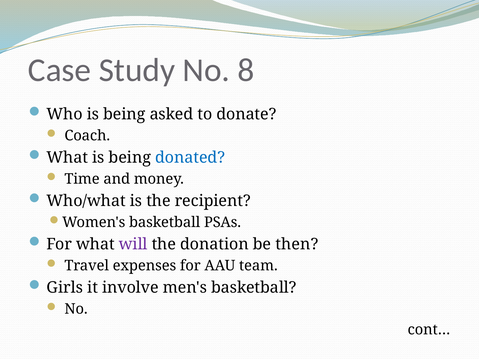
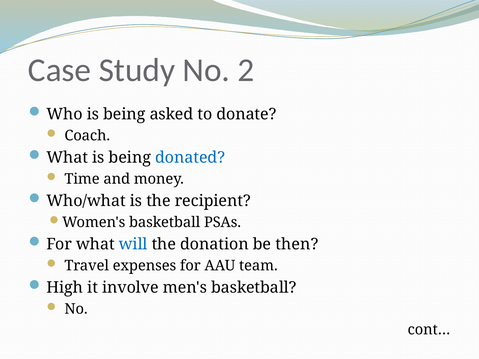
8: 8 -> 2 (246, 70)
will colour: purple -> blue (133, 245)
Girls: Girls -> High (65, 288)
